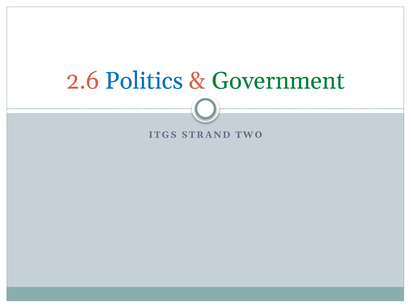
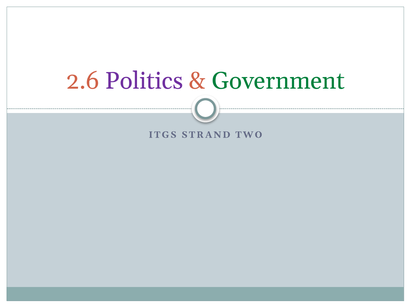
Politics colour: blue -> purple (144, 81)
